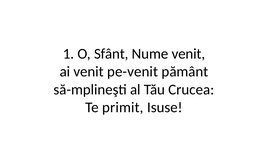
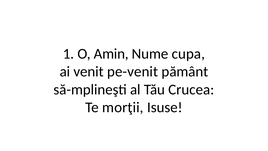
Sfânt: Sfânt -> Amin (111, 54)
Nume venit: venit -> cupa (188, 54)
primit: primit -> morţii (123, 107)
